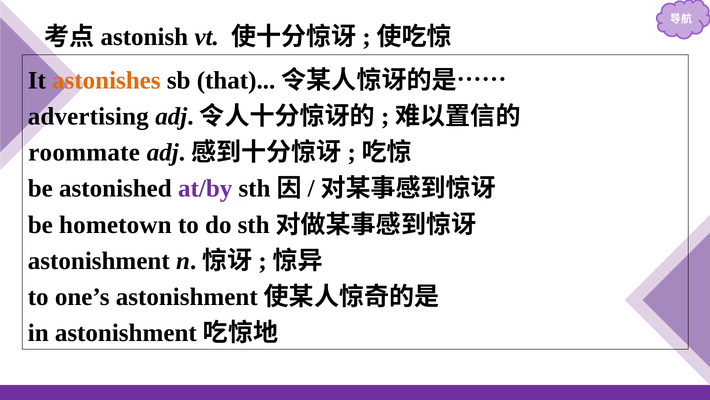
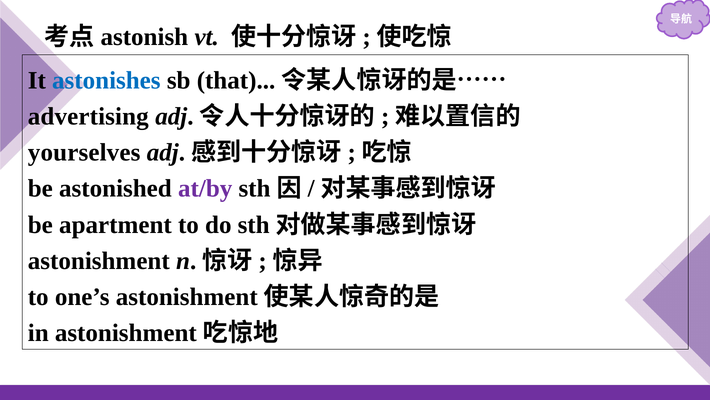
astonishes colour: orange -> blue (106, 80)
roommate: roommate -> yourselves (84, 152)
hometown: hometown -> apartment (115, 224)
